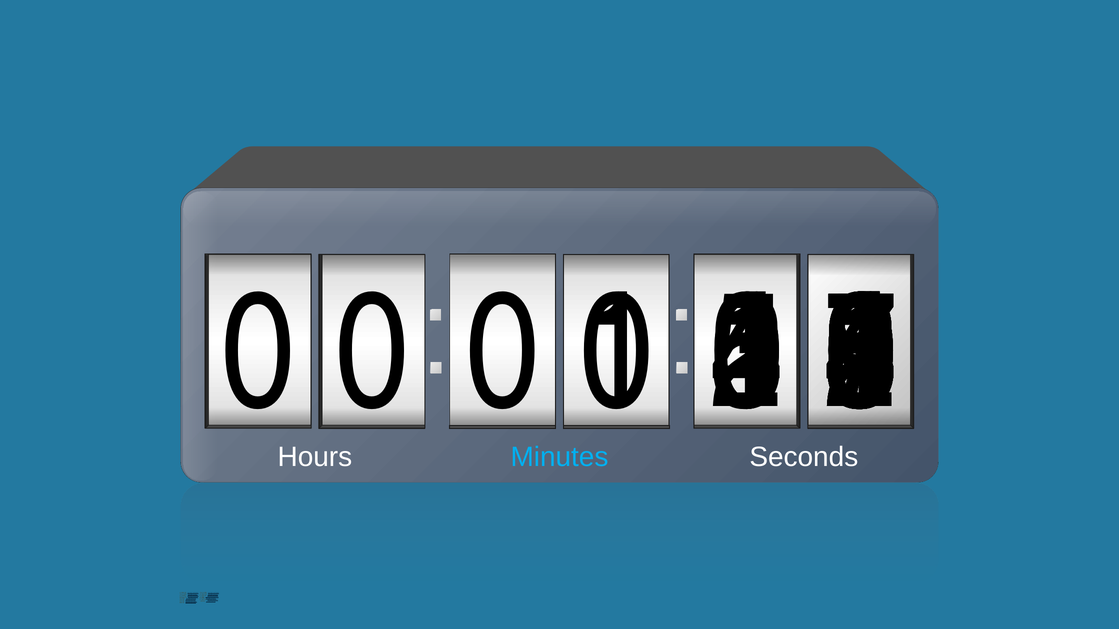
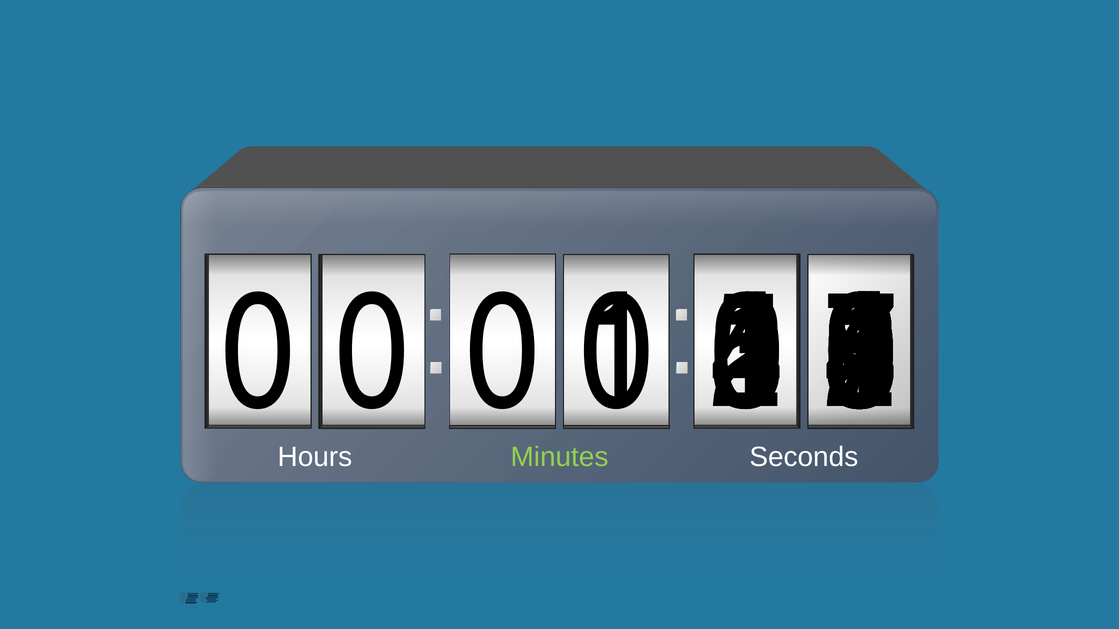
Minutes colour: light blue -> light green (559, 457)
